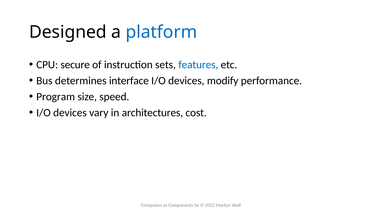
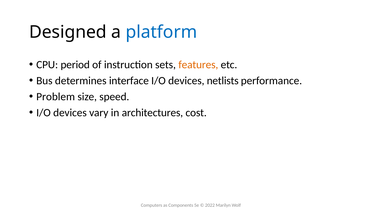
secure: secure -> period (75, 65)
features colour: blue -> orange (198, 65)
modify: modify -> netlists (223, 81)
Program: Program -> Problem (56, 97)
